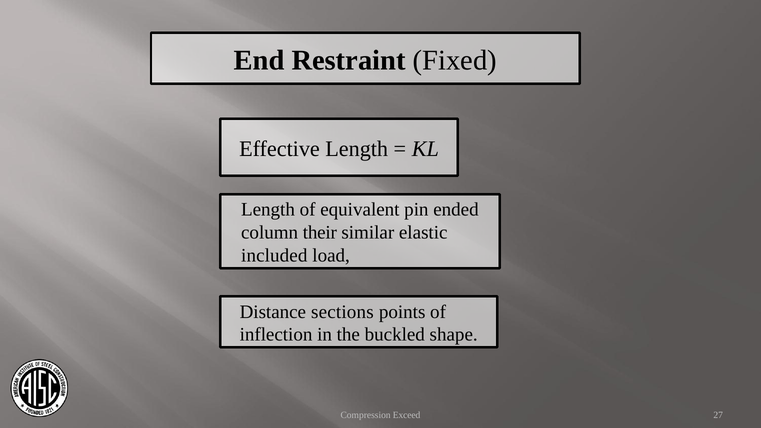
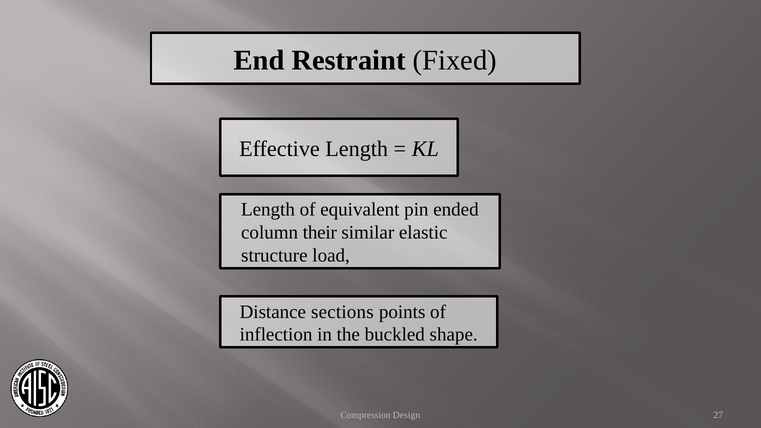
included: included -> structure (274, 255)
Exceed: Exceed -> Design (406, 415)
